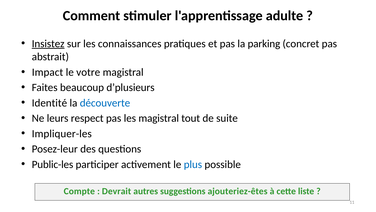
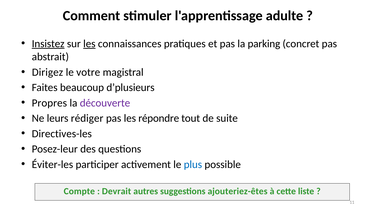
les underline: none -> present (89, 44)
Impact: Impact -> Dirigez (48, 72)
Identité: Identité -> Propres (49, 103)
découverte colour: blue -> purple (105, 103)
respect: respect -> rédiger (87, 118)
les magistral: magistral -> répondre (159, 118)
Impliquer-les: Impliquer-les -> Directives-les (62, 133)
Public-les: Public-les -> Éviter-les (52, 164)
